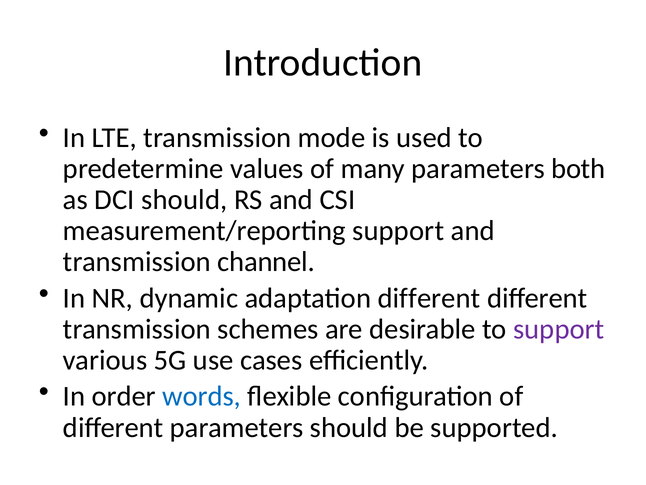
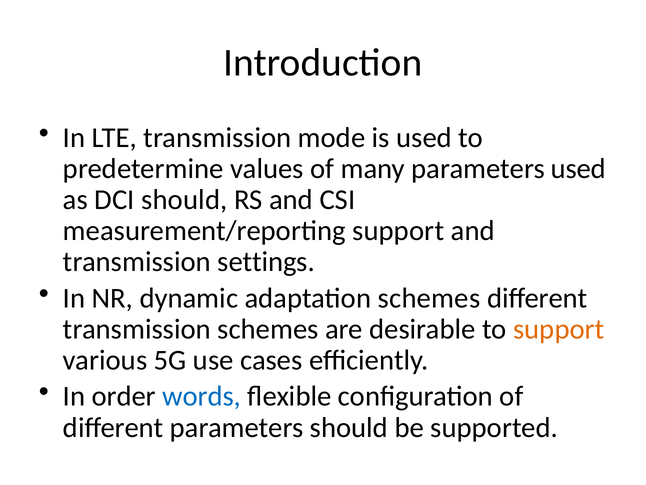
parameters both: both -> used (578, 169)
channel: channel -> settings (266, 262)
adaptation different: different -> schemes (429, 298)
support colour: purple -> orange (559, 329)
